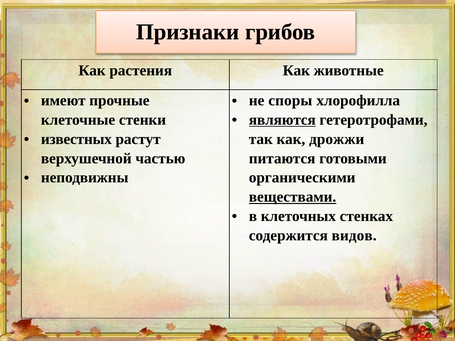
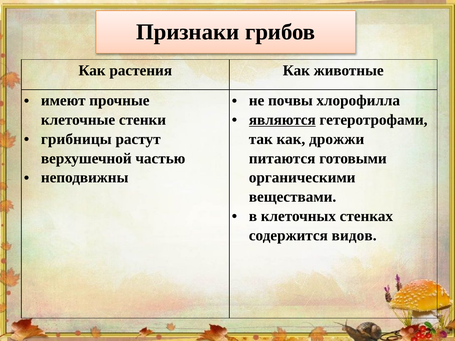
споры: споры -> почвы (290, 101)
известных: известных -> грибницы (76, 139)
веществами underline: present -> none (293, 197)
